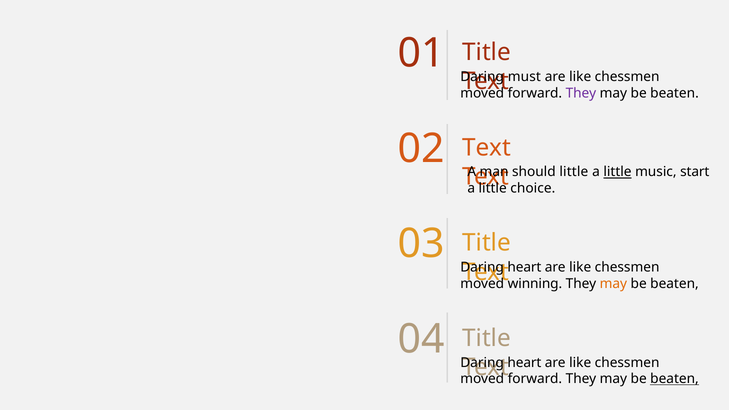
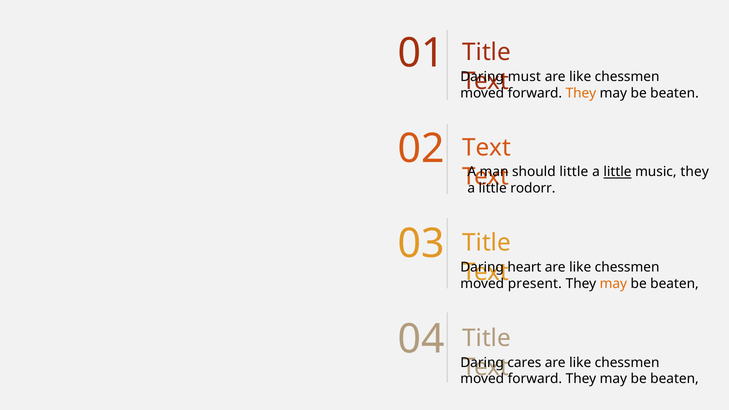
They colour: purple -> orange (581, 93)
music start: start -> they (695, 172)
choice: choice -> rodorr (533, 188)
winning: winning -> present (535, 284)
heart: heart -> cares (524, 363)
beaten underline: present -> none (675, 379)
